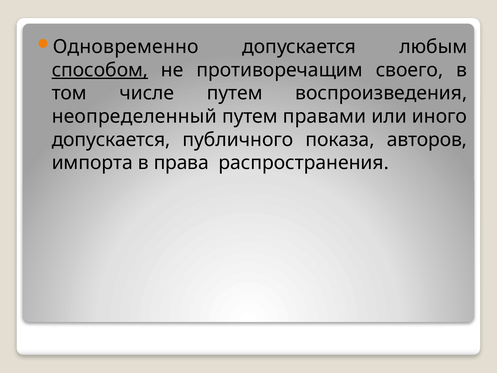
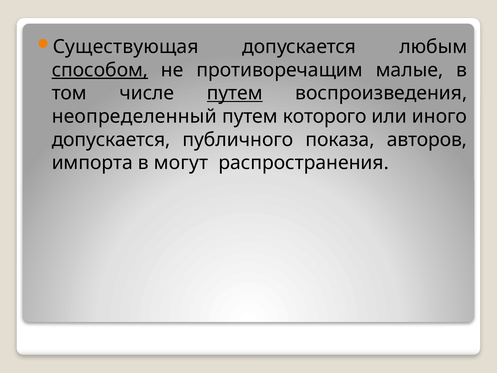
Одновременно: Одновременно -> Существующая (126, 47)
своего: своего -> малые (409, 70)
путем underline: none -> present (235, 93)
правами: правами -> которого (325, 116)
права: права -> могут (181, 163)
